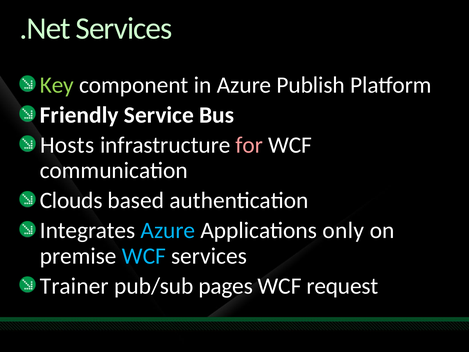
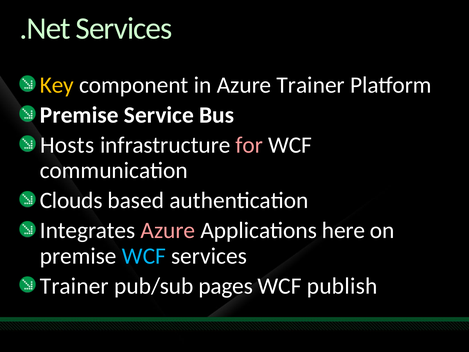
Key colour: light green -> yellow (57, 85)
Azure Publish: Publish -> Trainer (311, 85)
Friendly: Friendly -> Premise (79, 115)
Azure colour: light blue -> pink (168, 230)
only: only -> here (344, 230)
request: request -> publish (342, 286)
